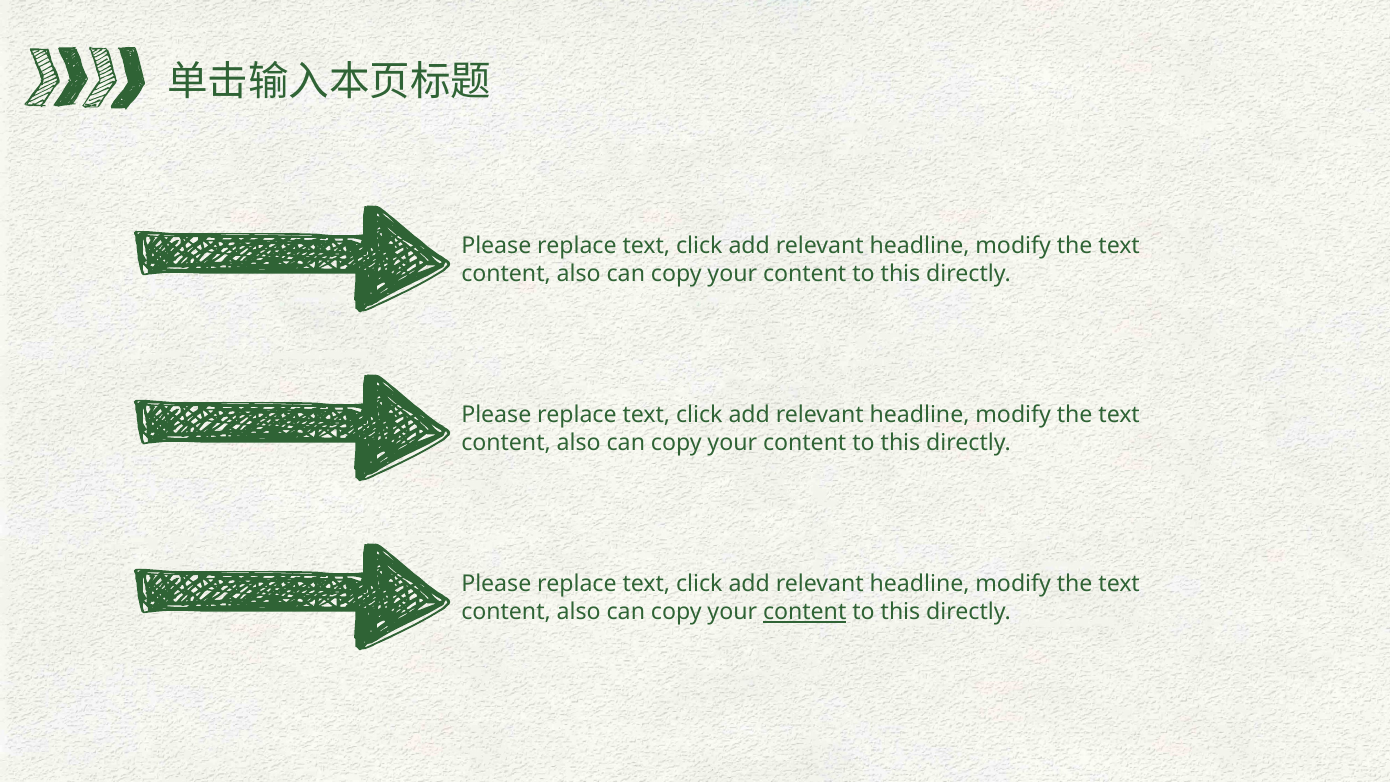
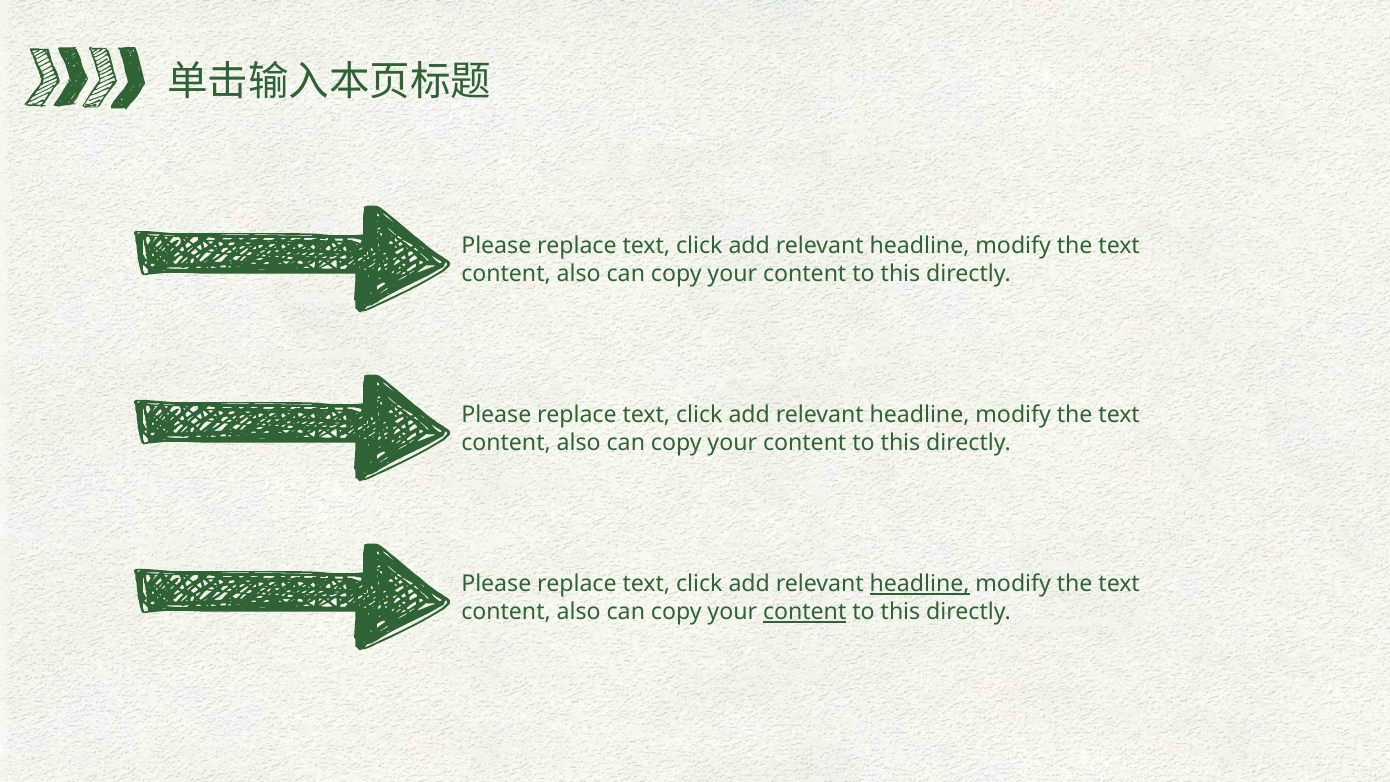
headline underline: none -> present (920, 584)
